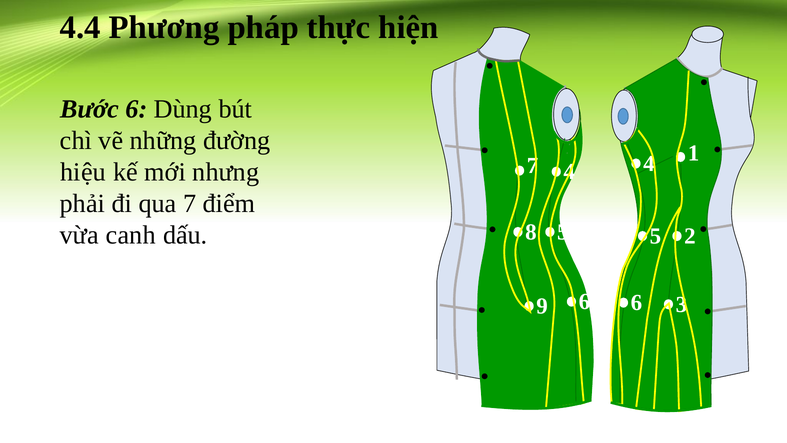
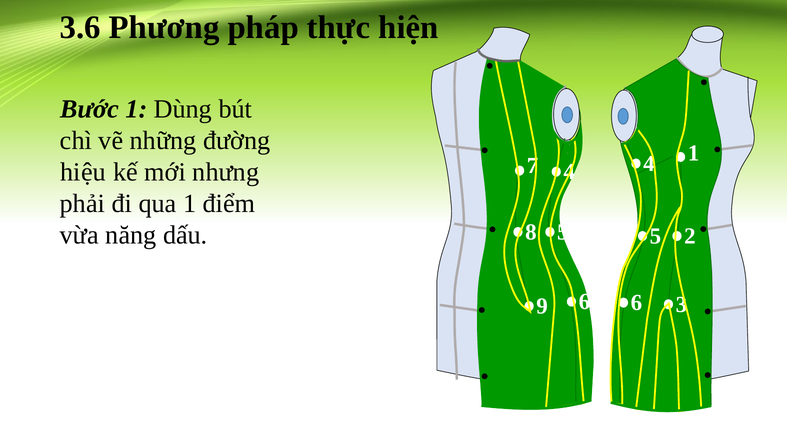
4.4: 4.4 -> 3.6 (80, 28)
Bước 6: 6 -> 1 (136, 109)
qua 7: 7 -> 1 (190, 203)
canh: canh -> năng (131, 235)
